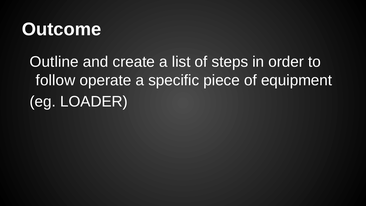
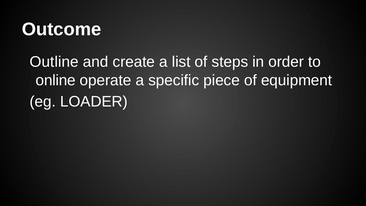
follow: follow -> online (56, 80)
